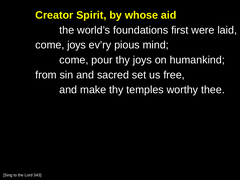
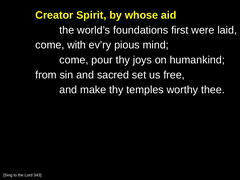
come joys: joys -> with (77, 45)
